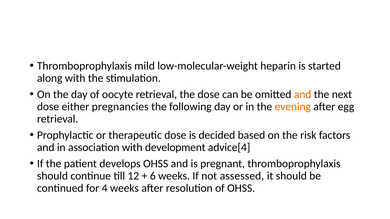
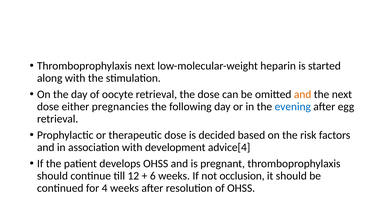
Thromboprophylaxis mild: mild -> next (145, 66)
evening colour: orange -> blue (293, 107)
assessed: assessed -> occlusion (242, 176)
